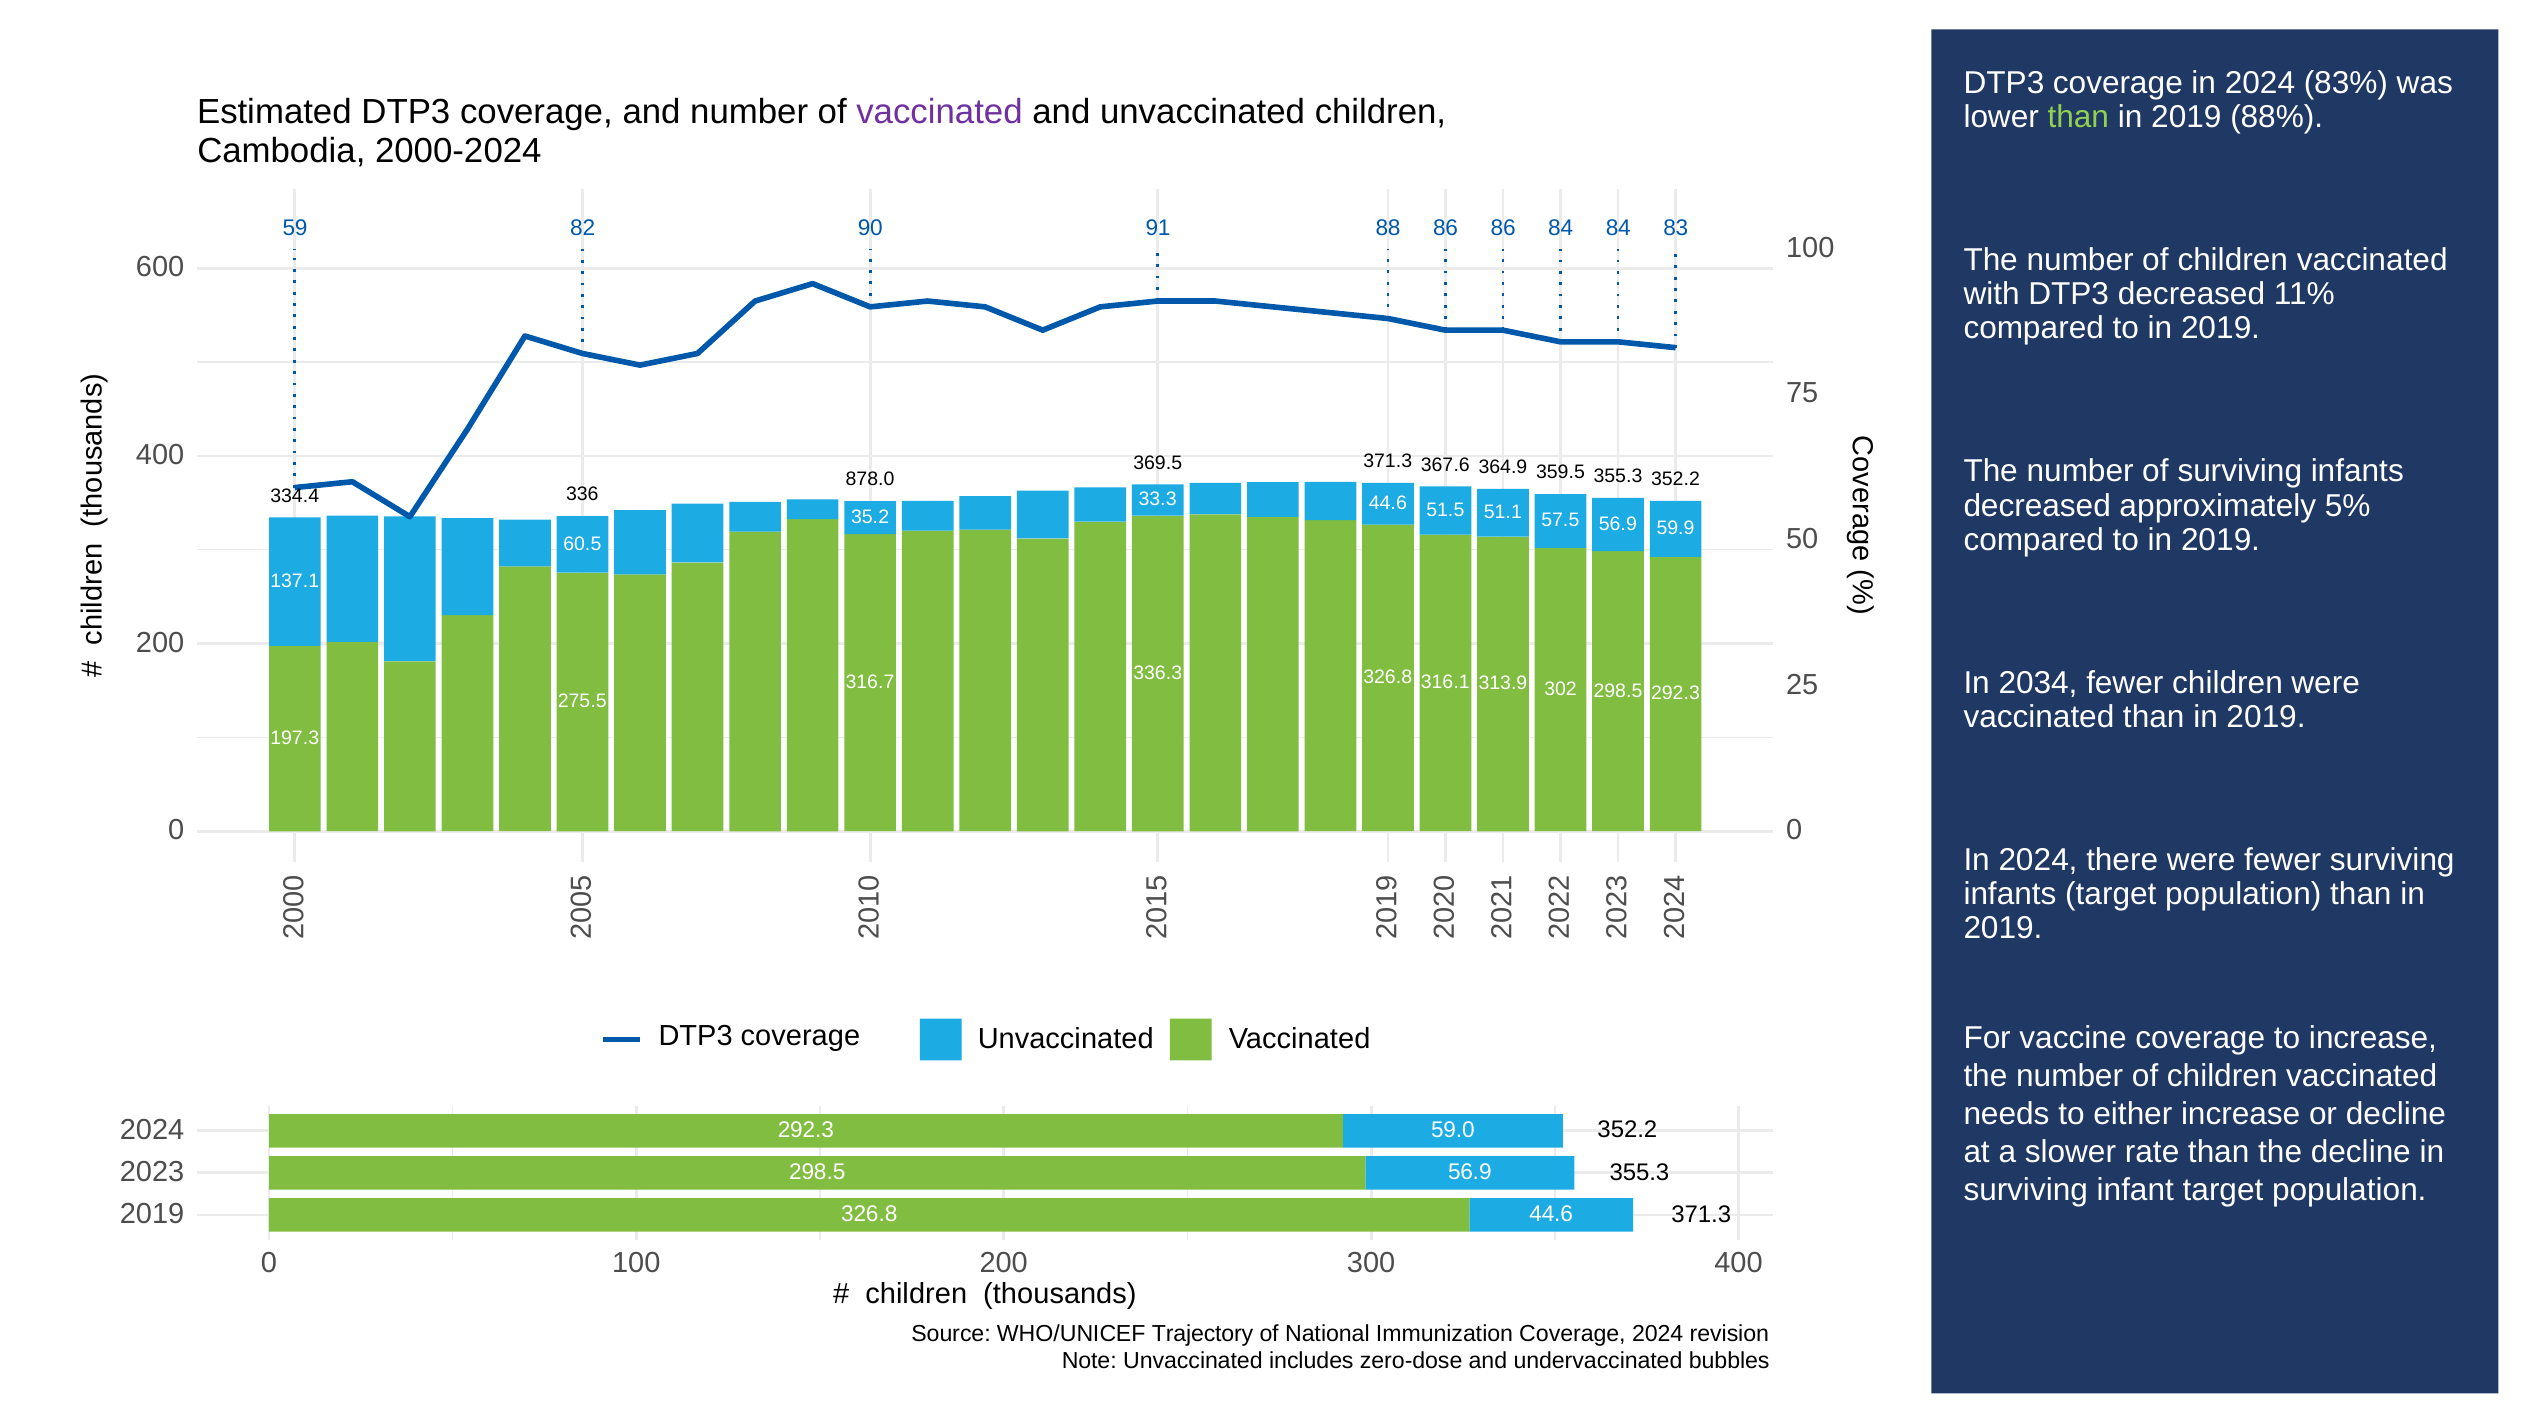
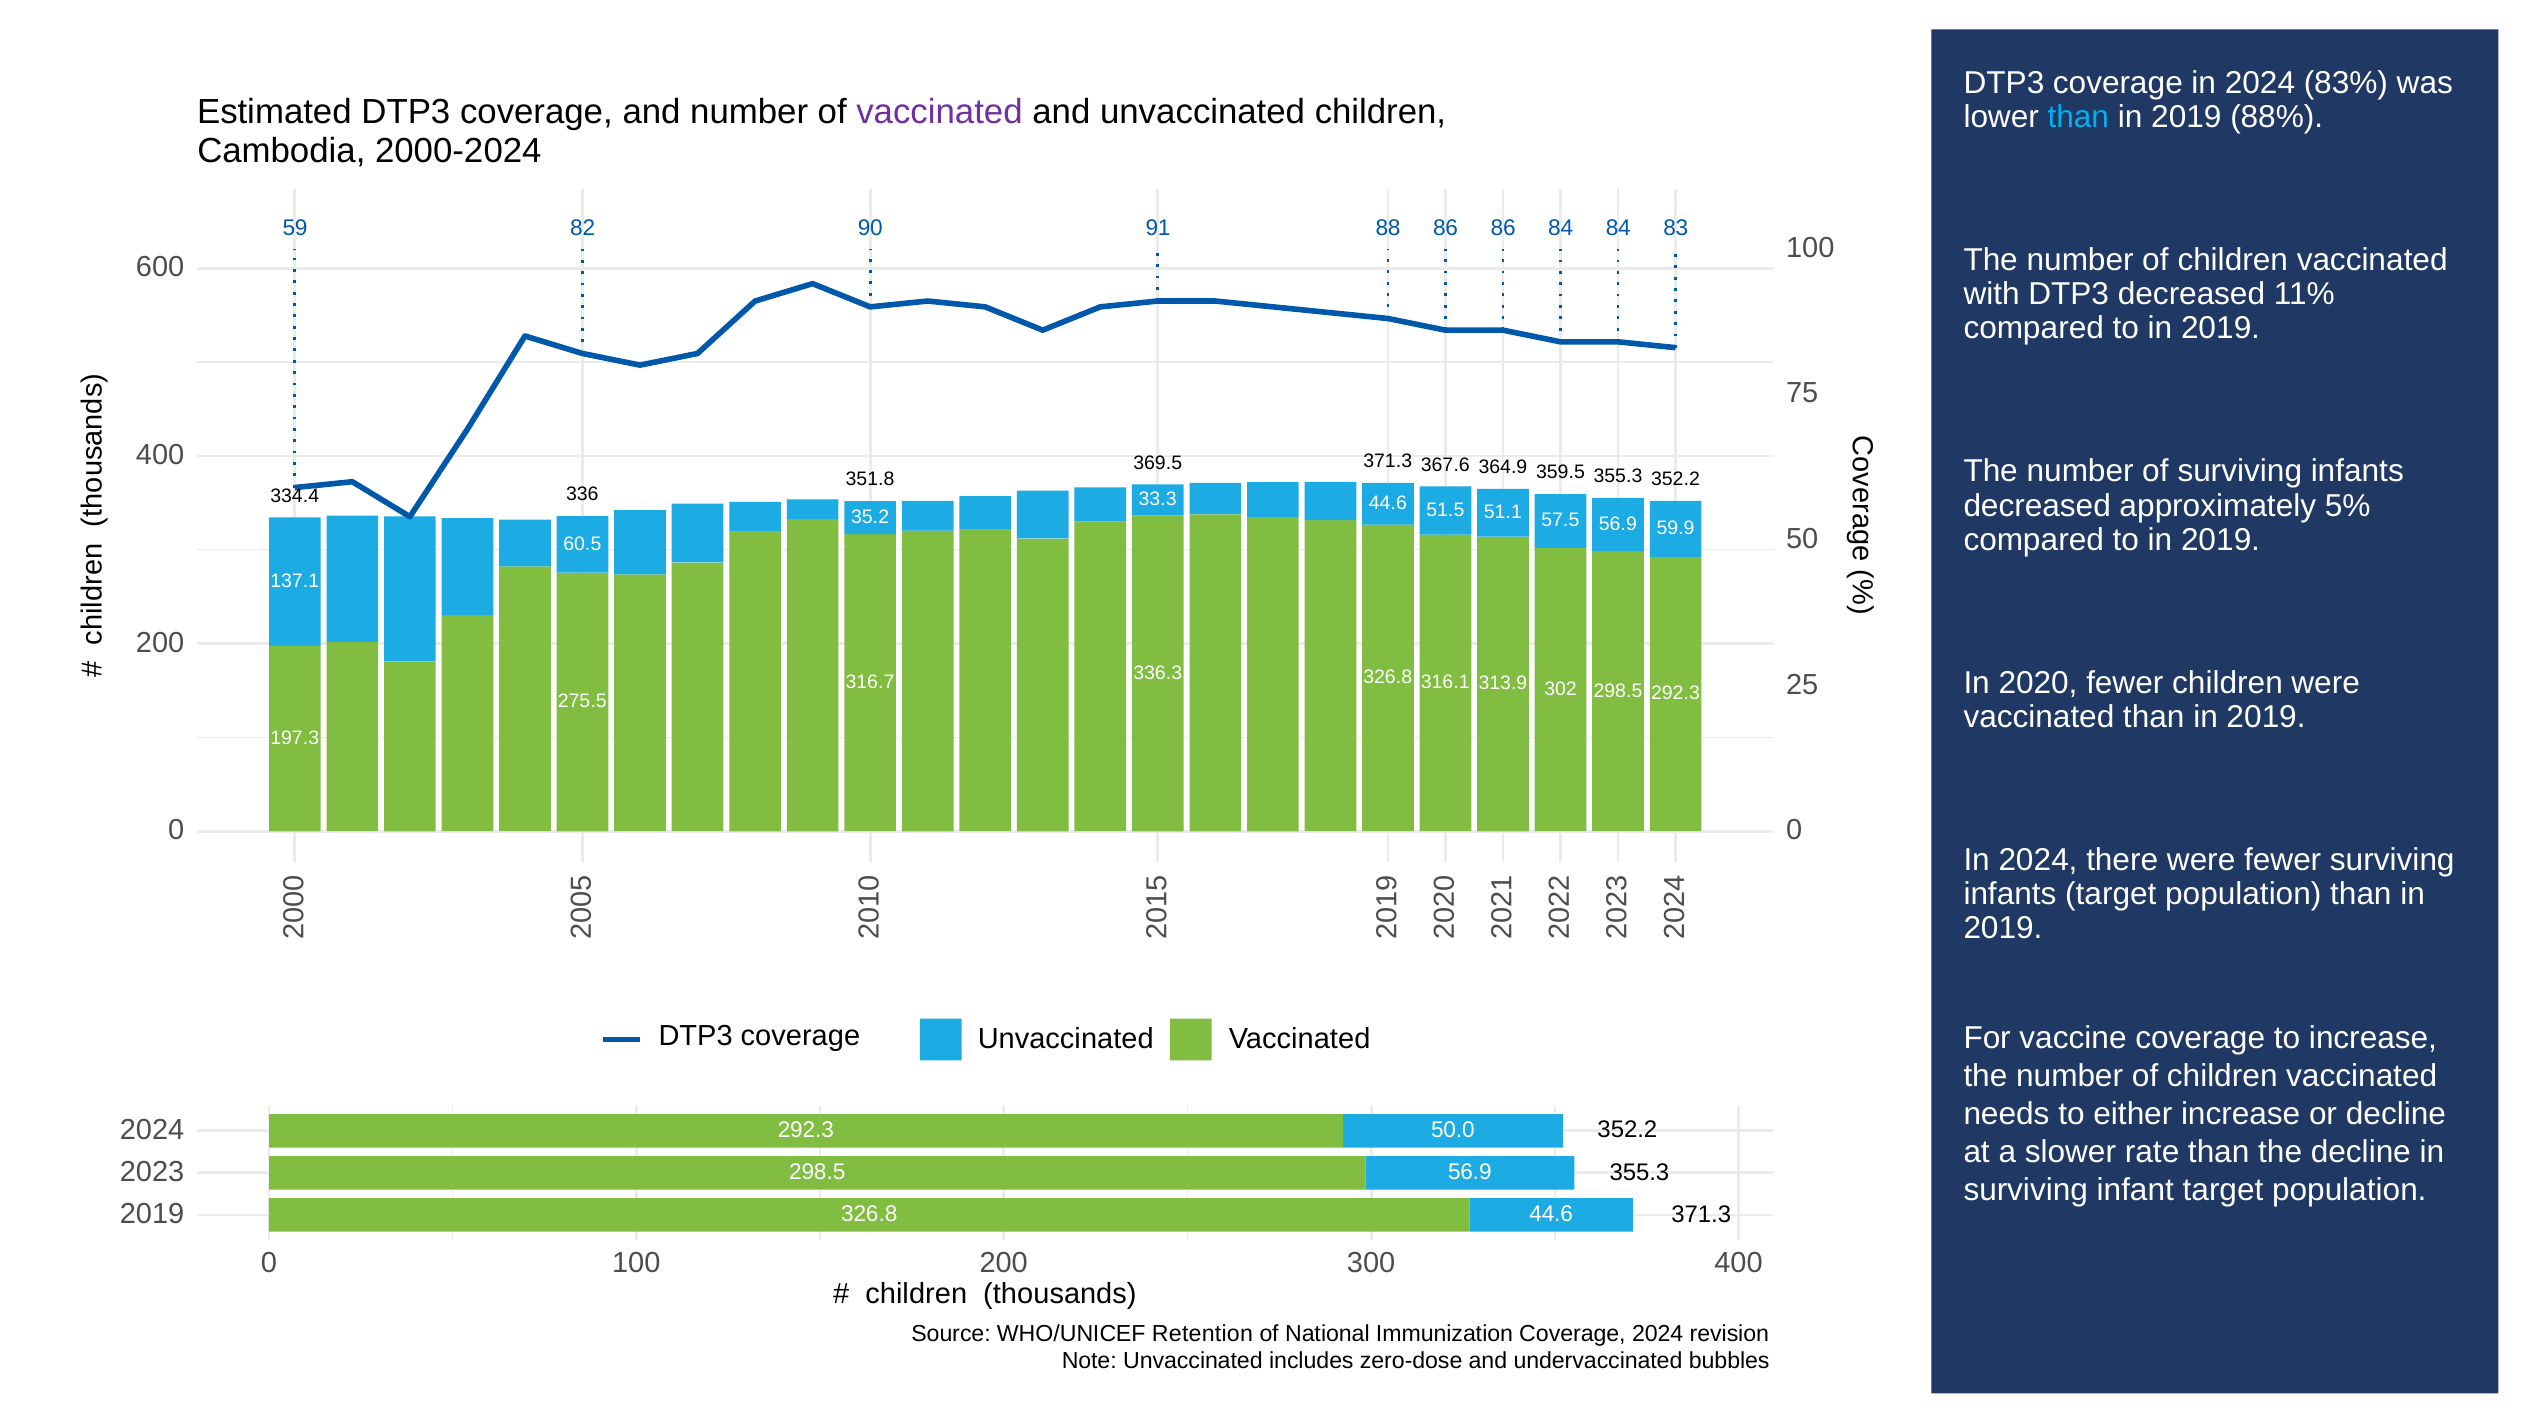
than colour: light green -> light blue (2078, 117)
878.0: 878.0 -> 351.8 (870, 480)
2034: 2034 -> 2020 (2038, 683)
59.0: 59.0 -> 50.0 (1453, 1130)
Trajectory: Trajectory -> Retention (1202, 1334)
